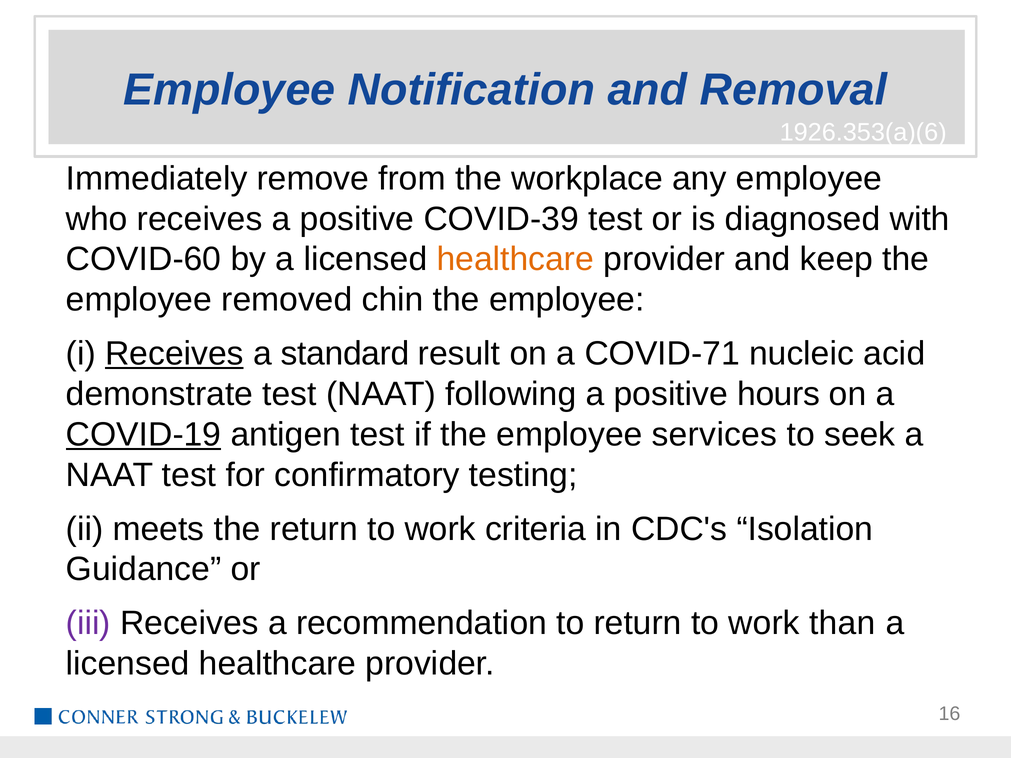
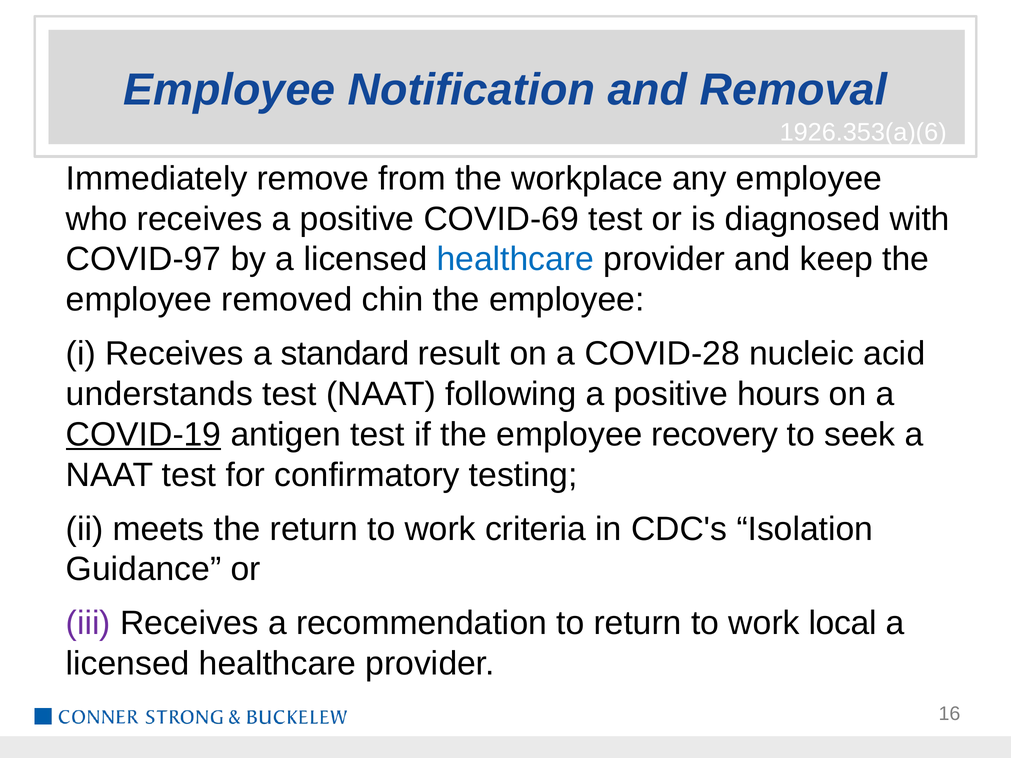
COVID-39: COVID-39 -> COVID-69 (501, 219)
COVID-60: COVID-60 -> COVID-97 (144, 259)
healthcare colour: orange -> blue (515, 259)
Receives underline: present -> none (174, 354)
COVID-71: COVID-71 -> COVID-28 (662, 354)
demonstrate: demonstrate -> understands (159, 394)
services: services -> recovery (715, 435)
than: than -> local (843, 623)
